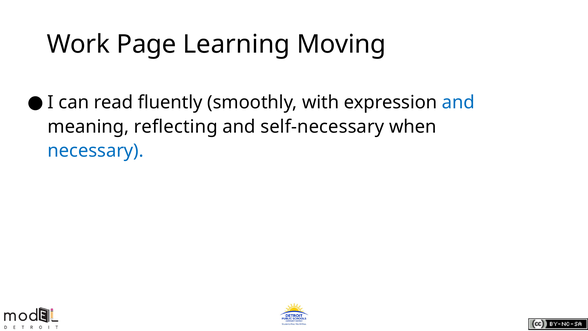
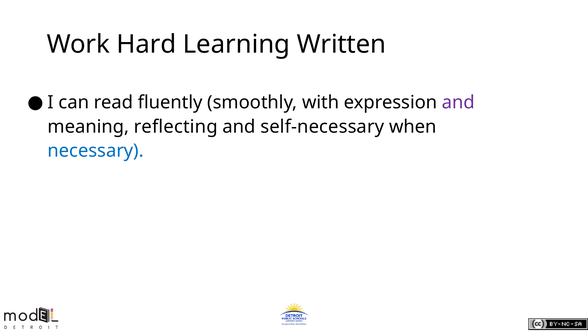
Page: Page -> Hard (146, 44)
Moving: Moving -> Written (341, 44)
and colour: blue -> purple (458, 102)
